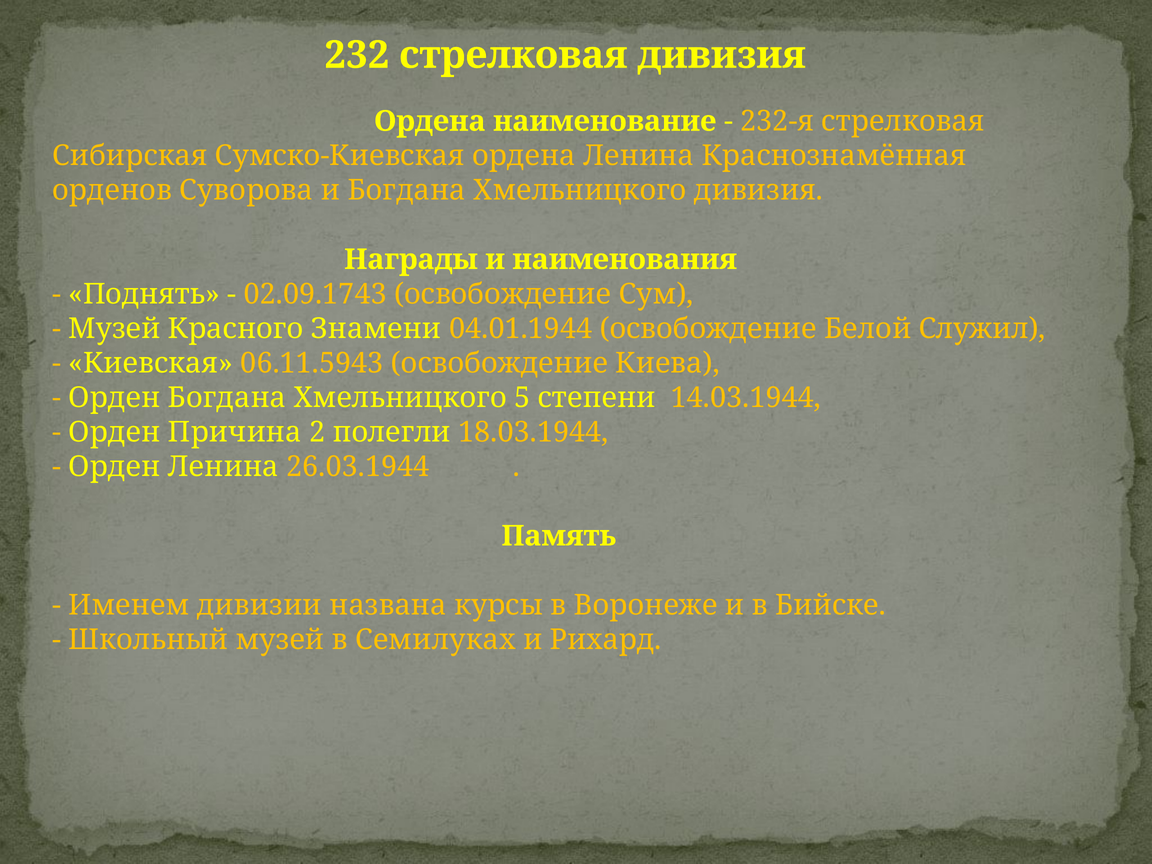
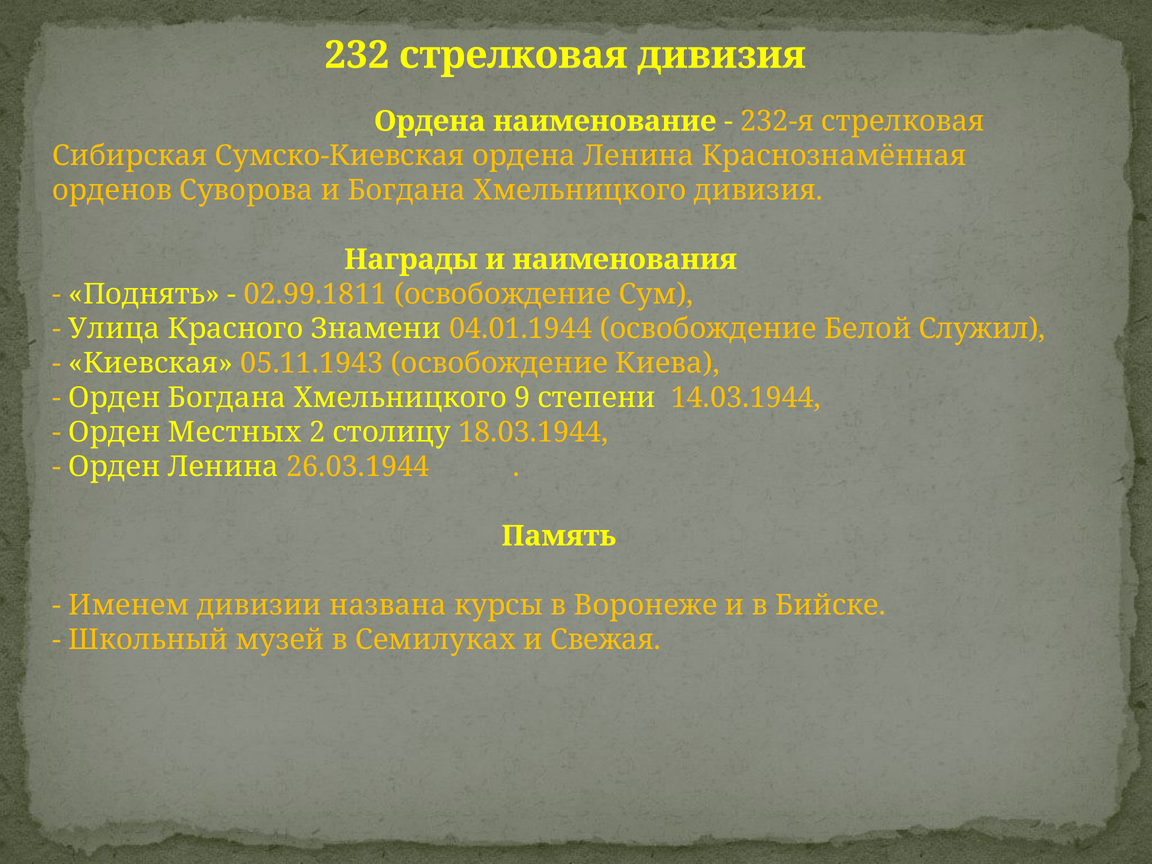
02.09.1743: 02.09.1743 -> 02.99.1811 (315, 294)
Музей: Музей -> Улица (114, 329)
06.11.5943: 06.11.5943 -> 05.11.1943 (312, 363)
5: 5 -> 9 (522, 398)
Причина: Причина -> Местных (235, 432)
полегли: полегли -> столицу (392, 432)
Рихард: Рихард -> Свежая (606, 640)
